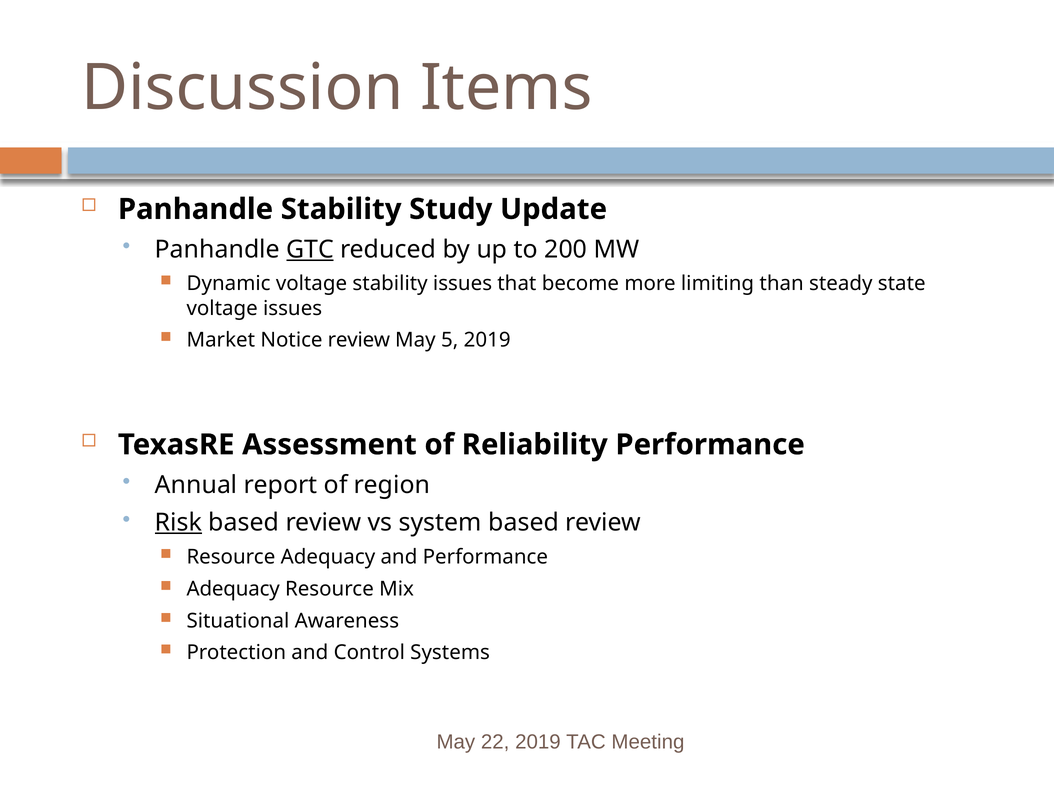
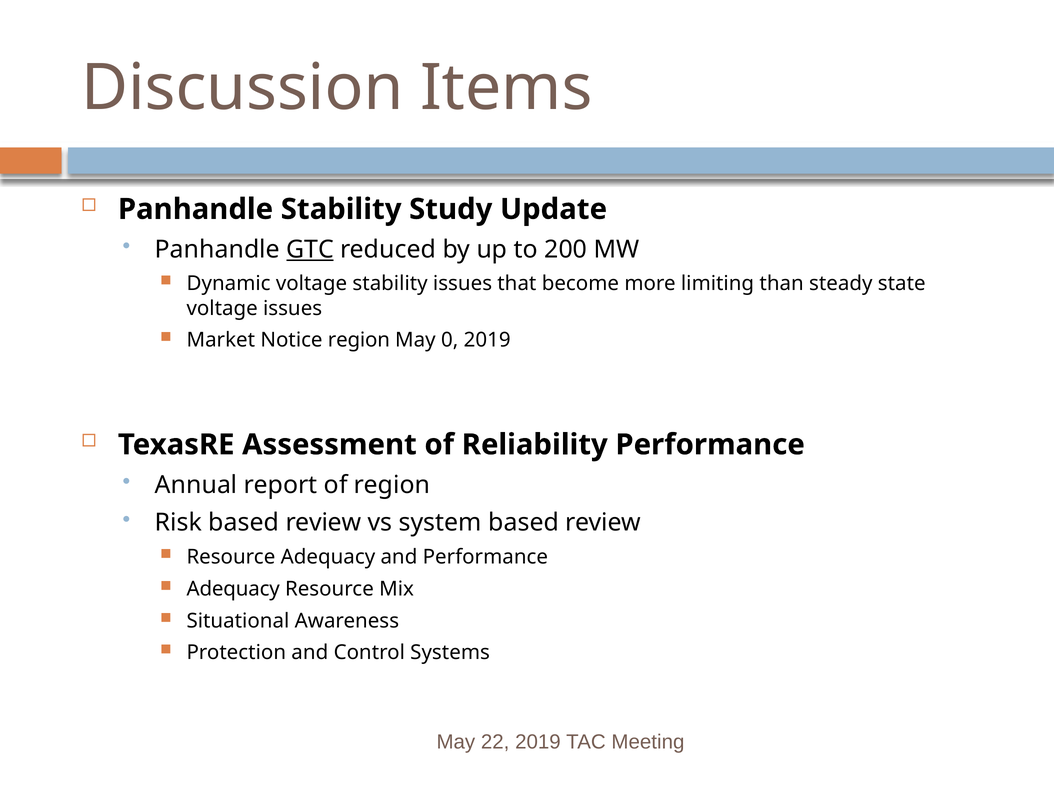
Notice review: review -> region (359, 340)
5: 5 -> 0 (450, 340)
Risk underline: present -> none (178, 523)
